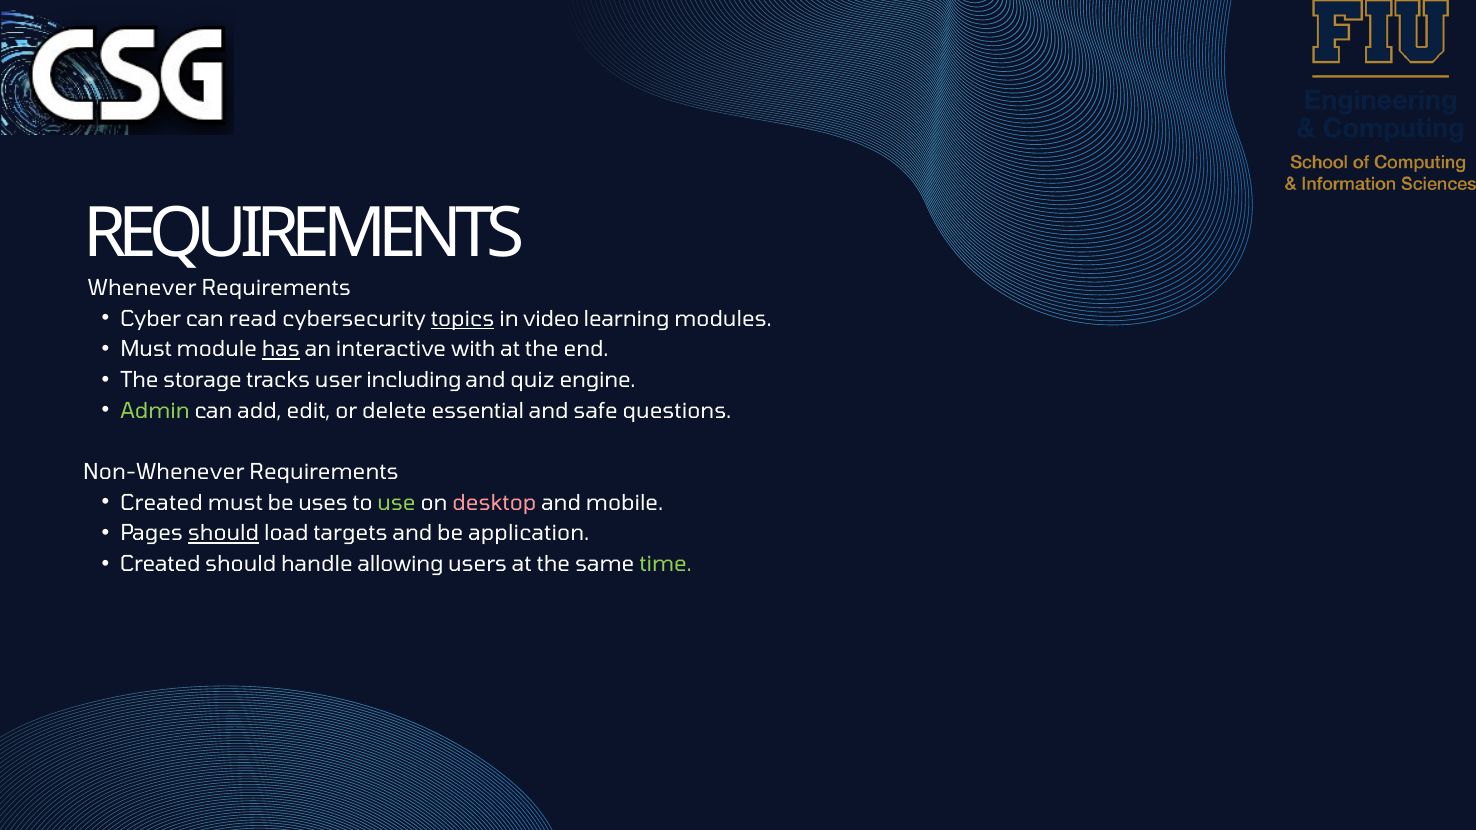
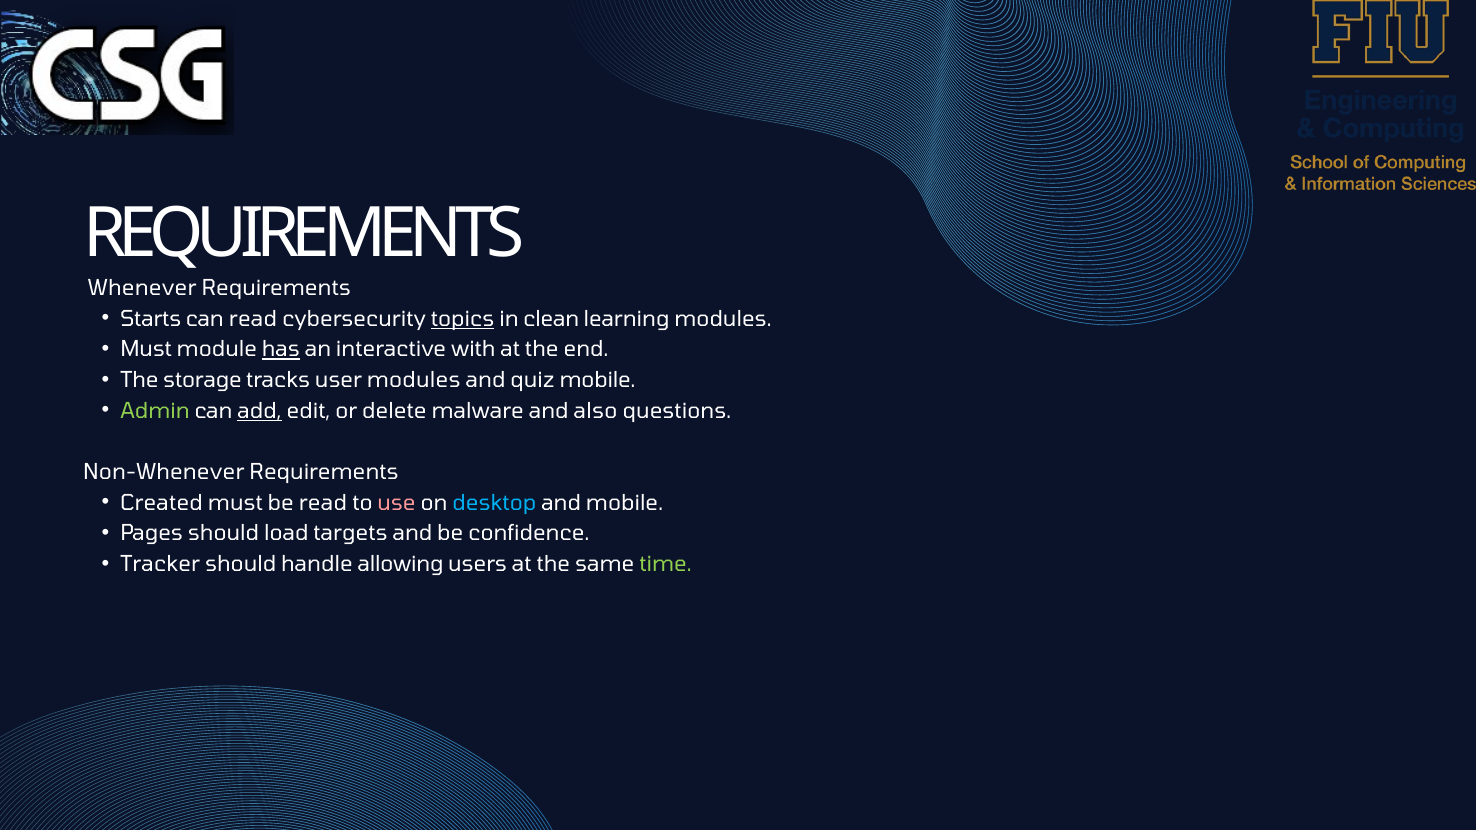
Cyber: Cyber -> Starts (151, 319)
video: video -> clean (551, 319)
user including: including -> modules (414, 380)
quiz engine: engine -> mobile (598, 380)
add underline: none -> present (260, 411)
essential: essential -> malware (478, 411)
safe: safe -> also (596, 411)
be uses: uses -> read (323, 503)
use colour: light green -> pink (397, 503)
desktop colour: pink -> light blue (494, 503)
should underline: present -> none (224, 534)
application: application -> confidence (529, 534)
Created: Created -> Tracker (160, 564)
